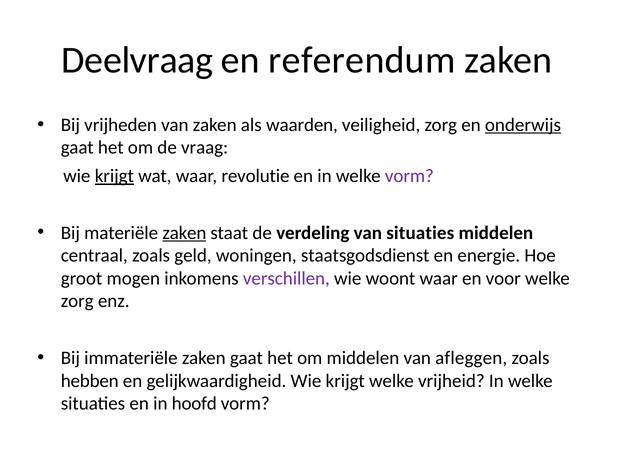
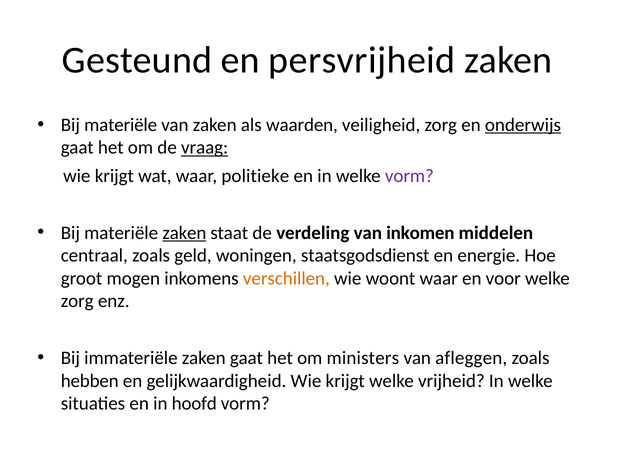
Deelvraag: Deelvraag -> Gesteund (137, 60)
referendum: referendum -> persvrijheid (362, 60)
vrijheden: vrijheden -> materiële (121, 125)
vraag underline: none -> present (205, 148)
krijgt underline: present -> none (114, 176)
revolutie: revolutie -> politieke (255, 176)
van situaties: situaties -> inkomen (420, 233)
verschillen colour: purple -> orange (286, 279)
om middelen: middelen -> ministers (363, 358)
